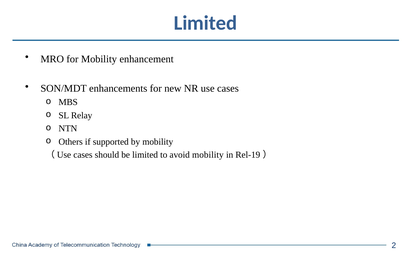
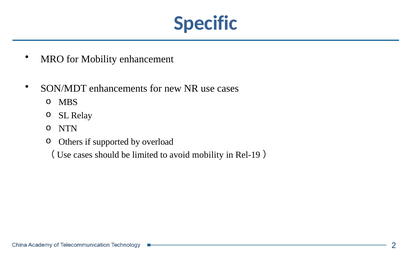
Limited: Limited -> Specific (206, 23)
by mobility: mobility -> overload (158, 142)
